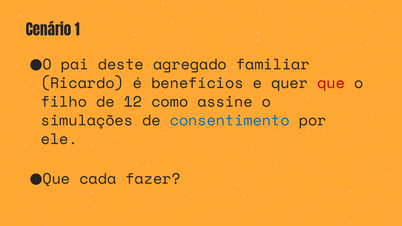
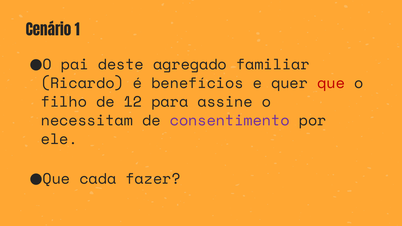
como: como -> para (170, 102)
simulações: simulações -> necessitam (87, 121)
consentimento colour: blue -> purple (230, 121)
